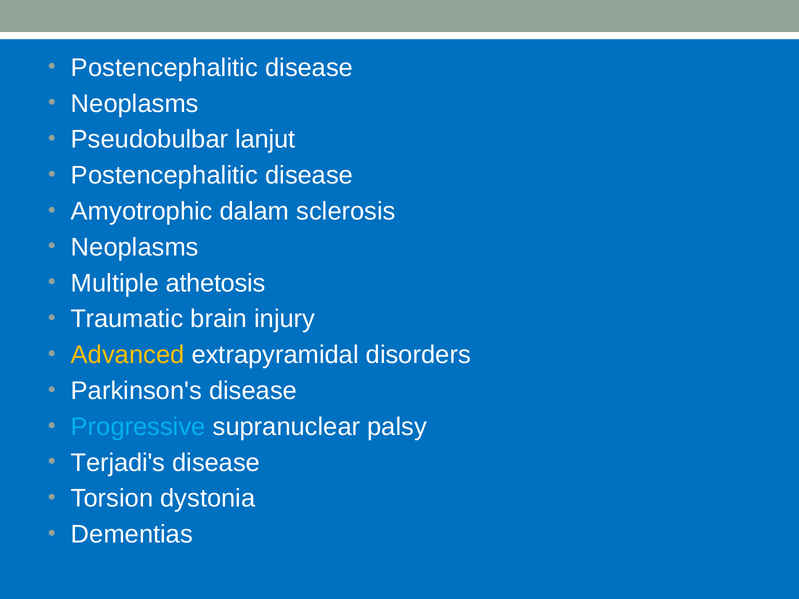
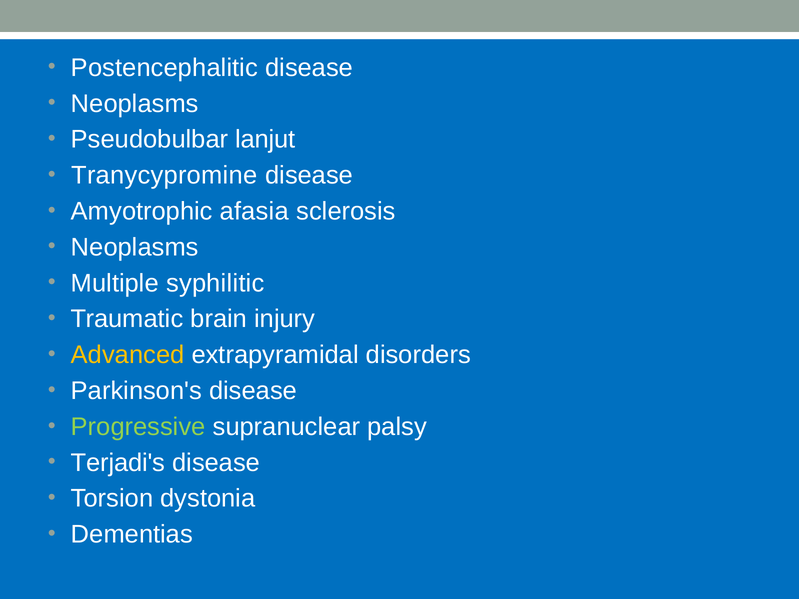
Postencephalitic: Postencephalitic -> Tranycypromine (164, 175)
dalam: dalam -> afasia (254, 211)
athetosis: athetosis -> syphilitic (215, 283)
Progressive colour: light blue -> light green (138, 427)
